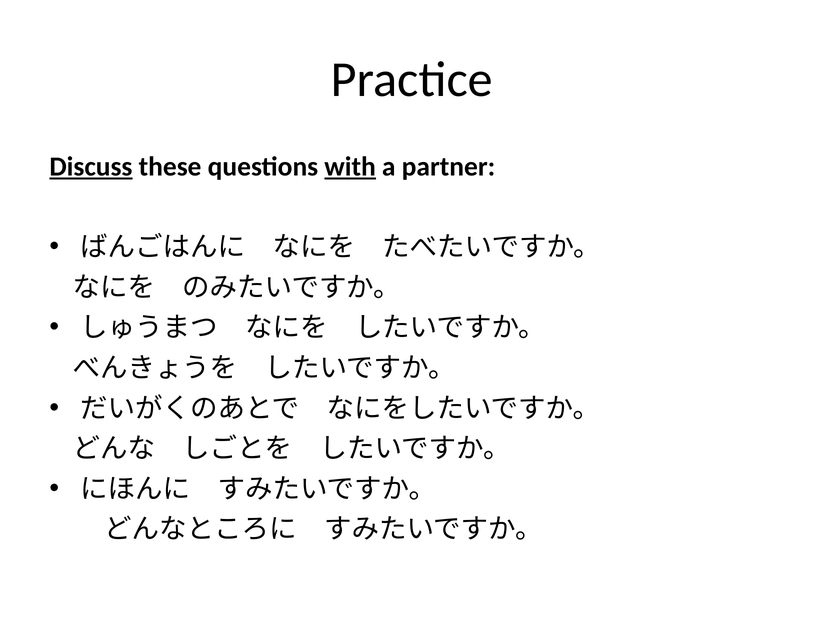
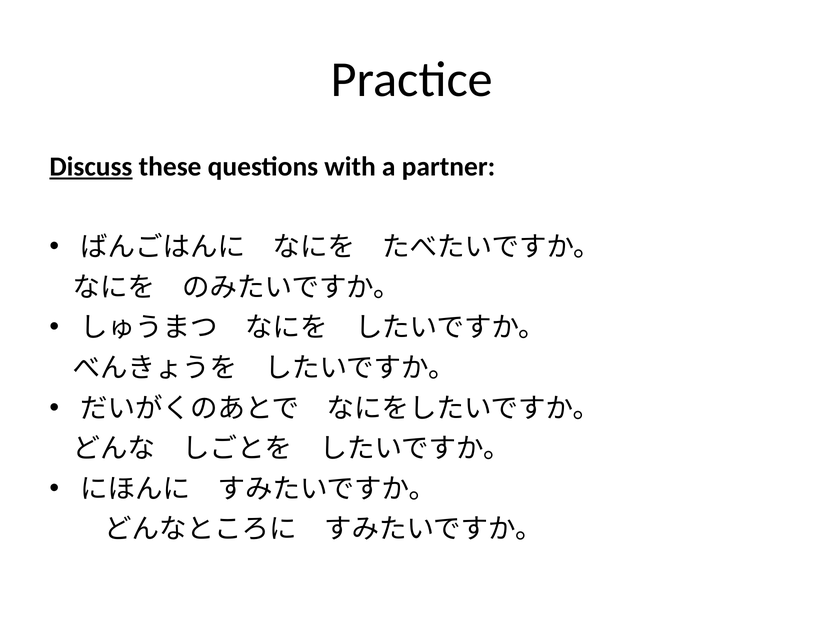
with underline: present -> none (350, 167)
